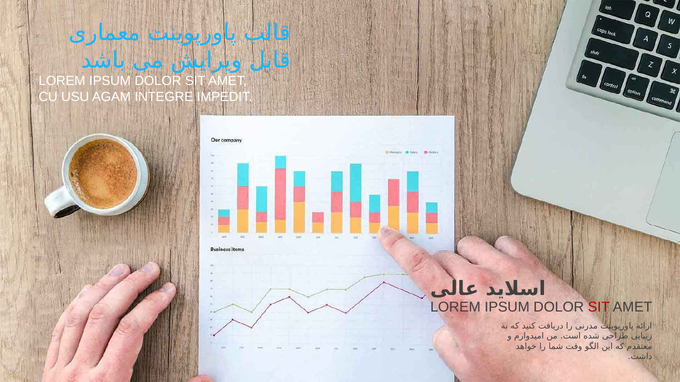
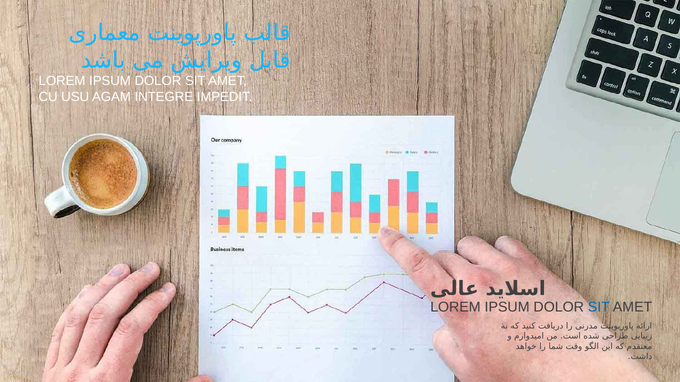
SIT colour: red -> blue (599, 308)
